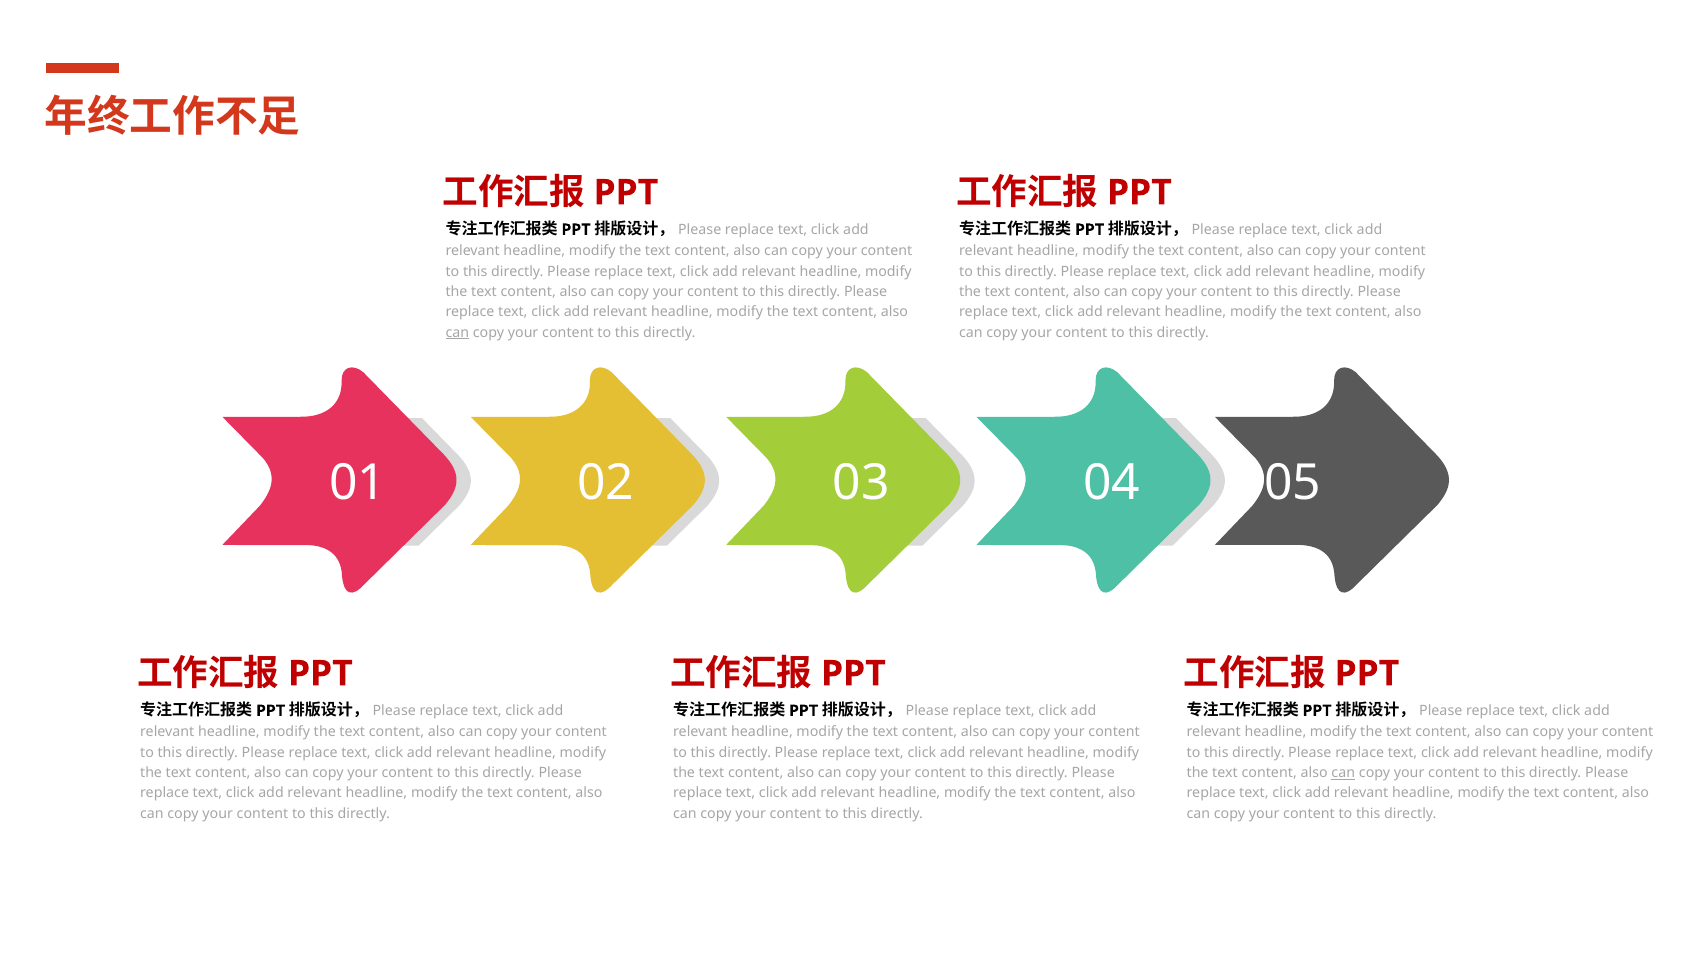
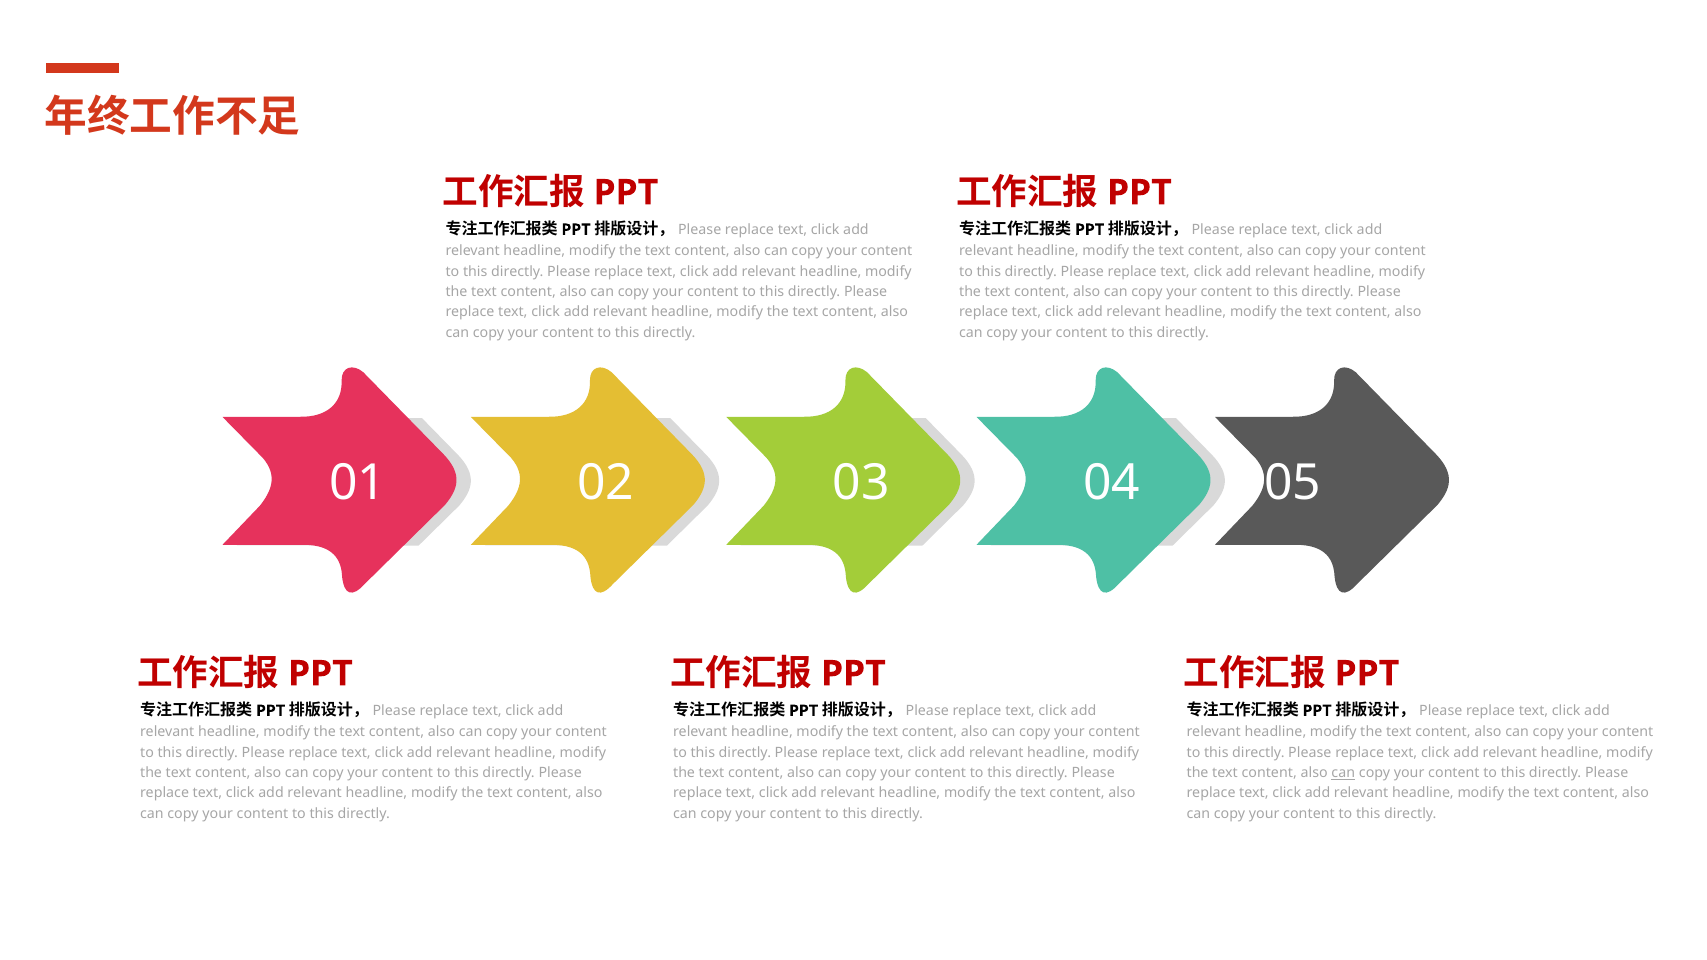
can underline: present -> none (457, 333)
